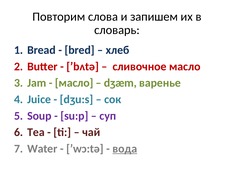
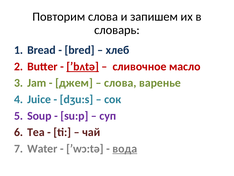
ʹbʌtə underline: none -> present (83, 66)
масло: масло -> джем (74, 83)
dʒæm: dʒæm -> слова (120, 83)
